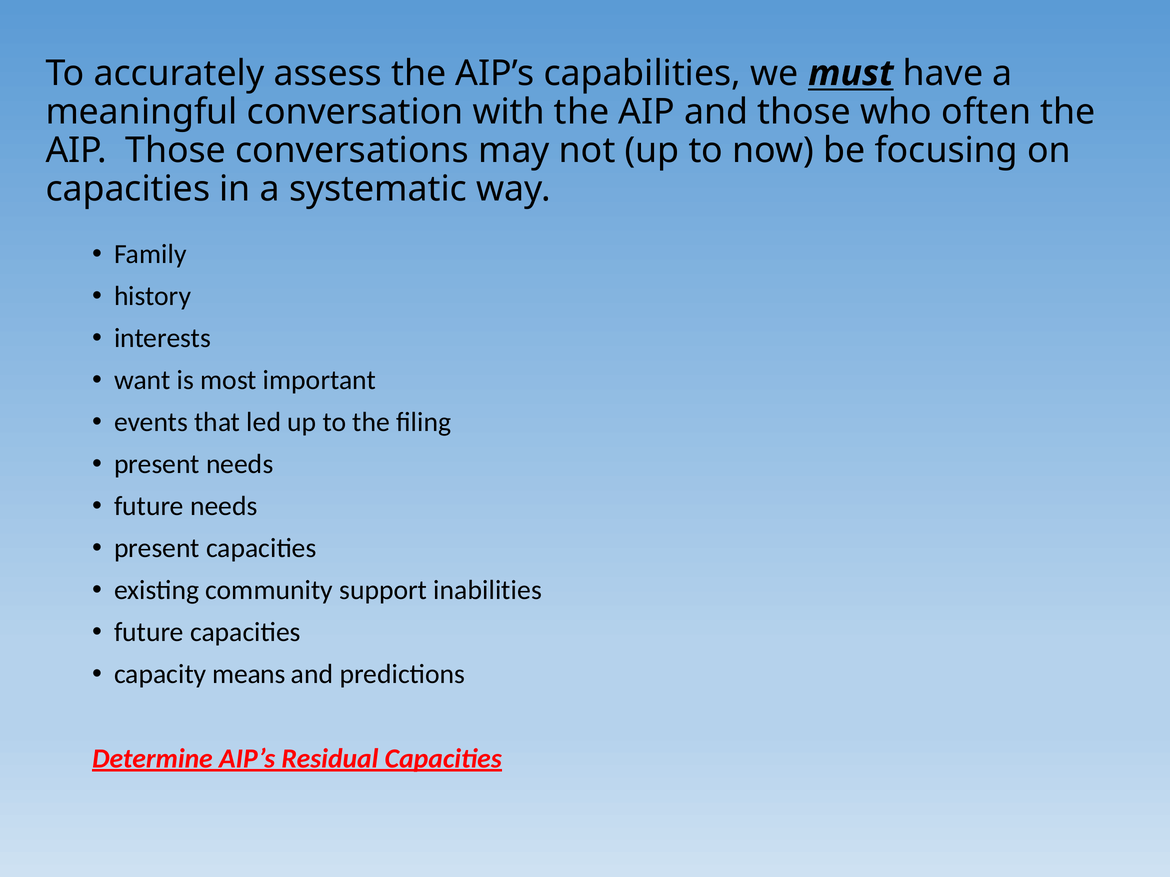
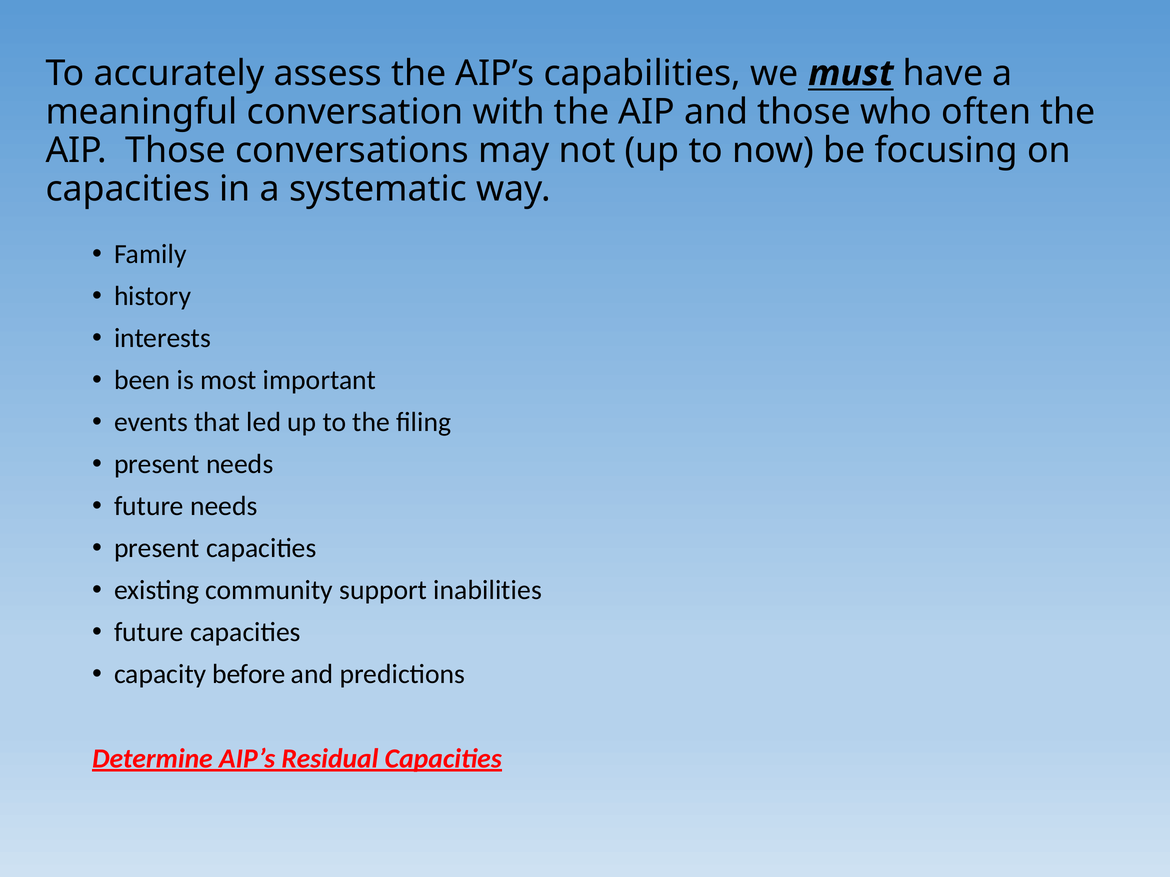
want: want -> been (142, 380)
means: means -> before (249, 675)
